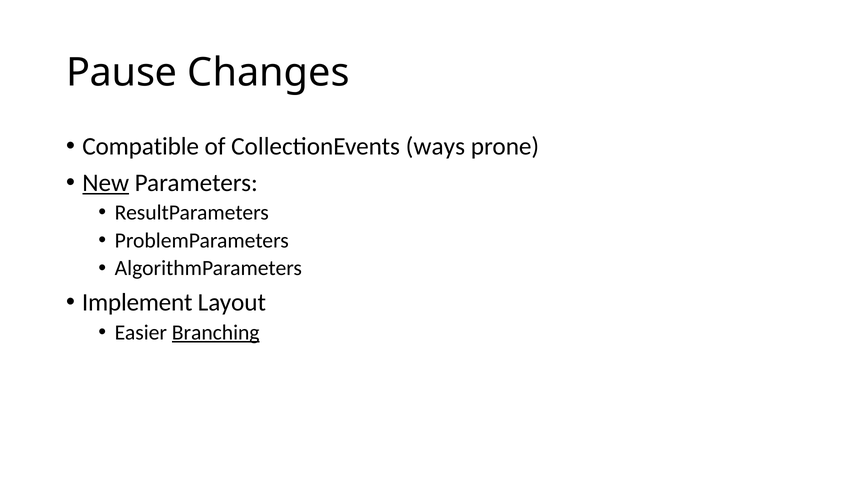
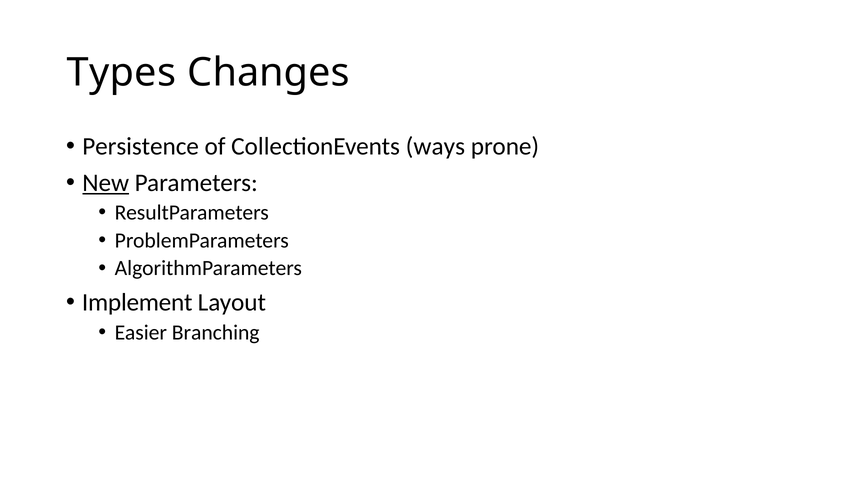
Pause: Pause -> Types (121, 73)
Compatible: Compatible -> Persistence (141, 146)
Branching underline: present -> none (216, 333)
